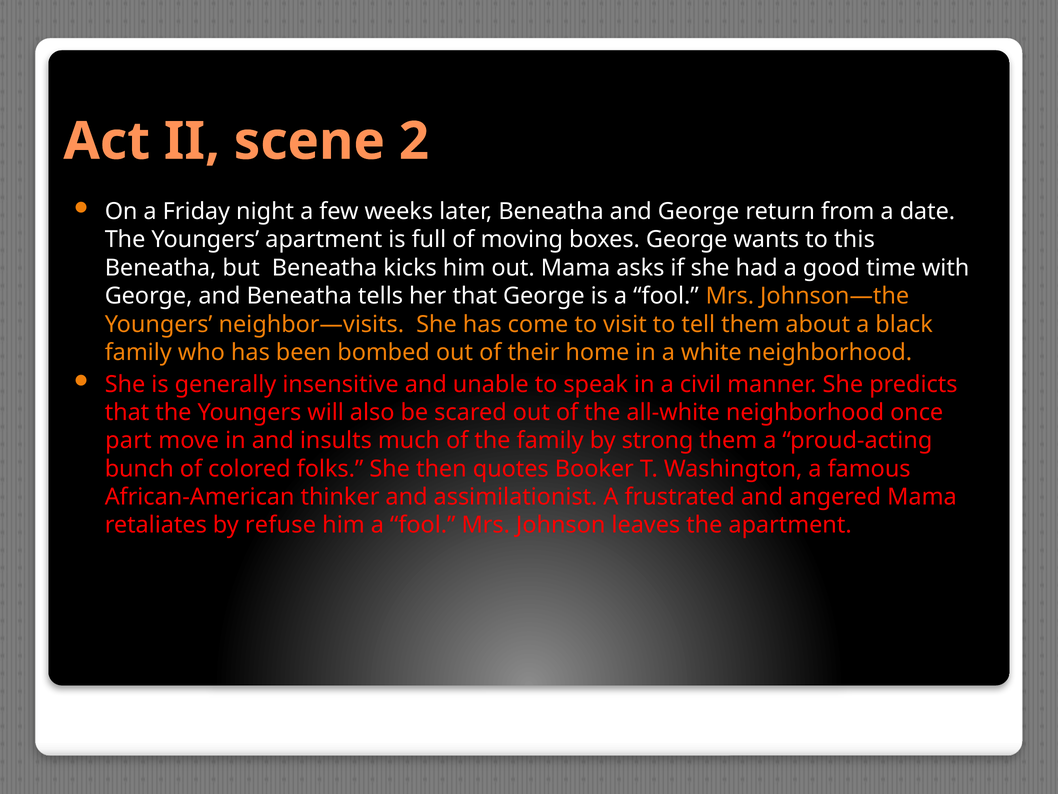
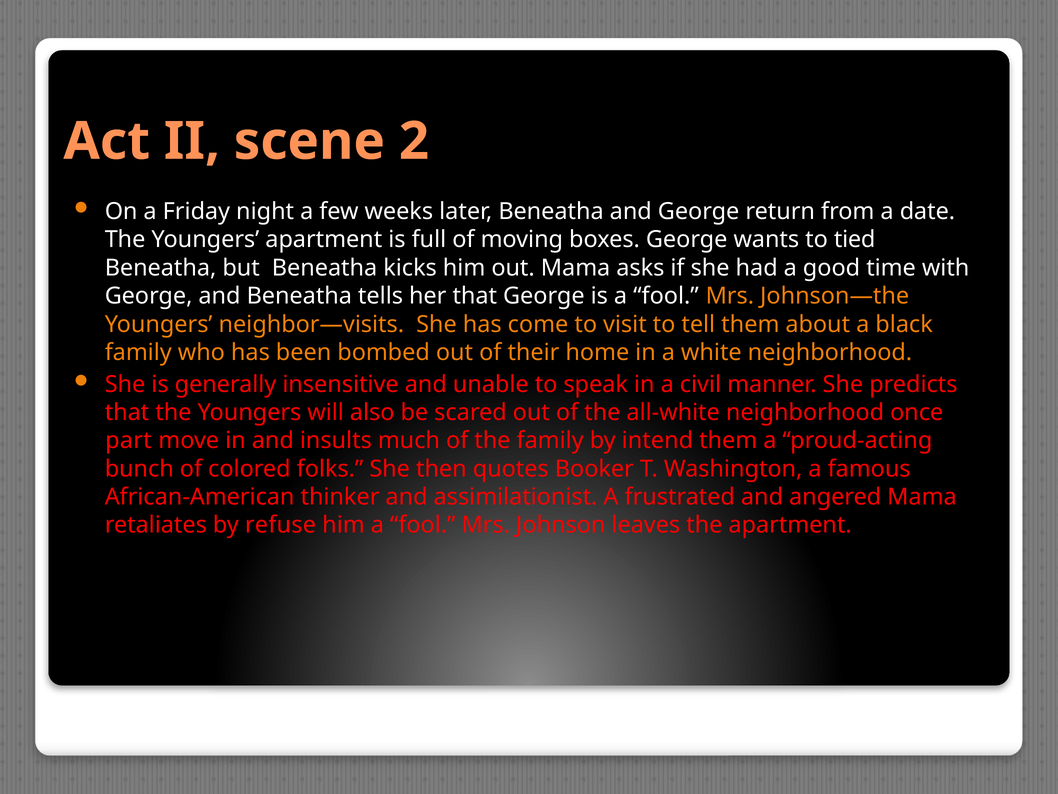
this: this -> tied (855, 240)
strong: strong -> intend (657, 440)
